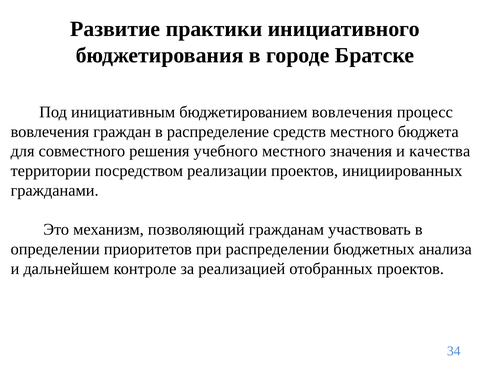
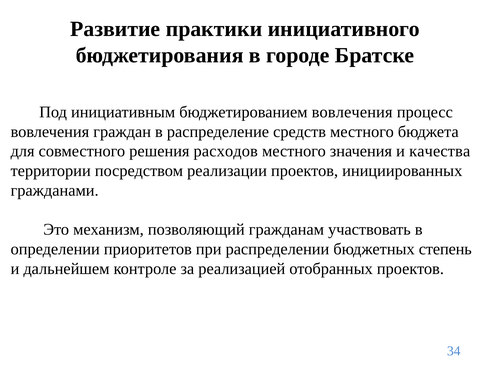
учебного: учебного -> расходов (226, 151)
анализа: анализа -> степень (445, 249)
